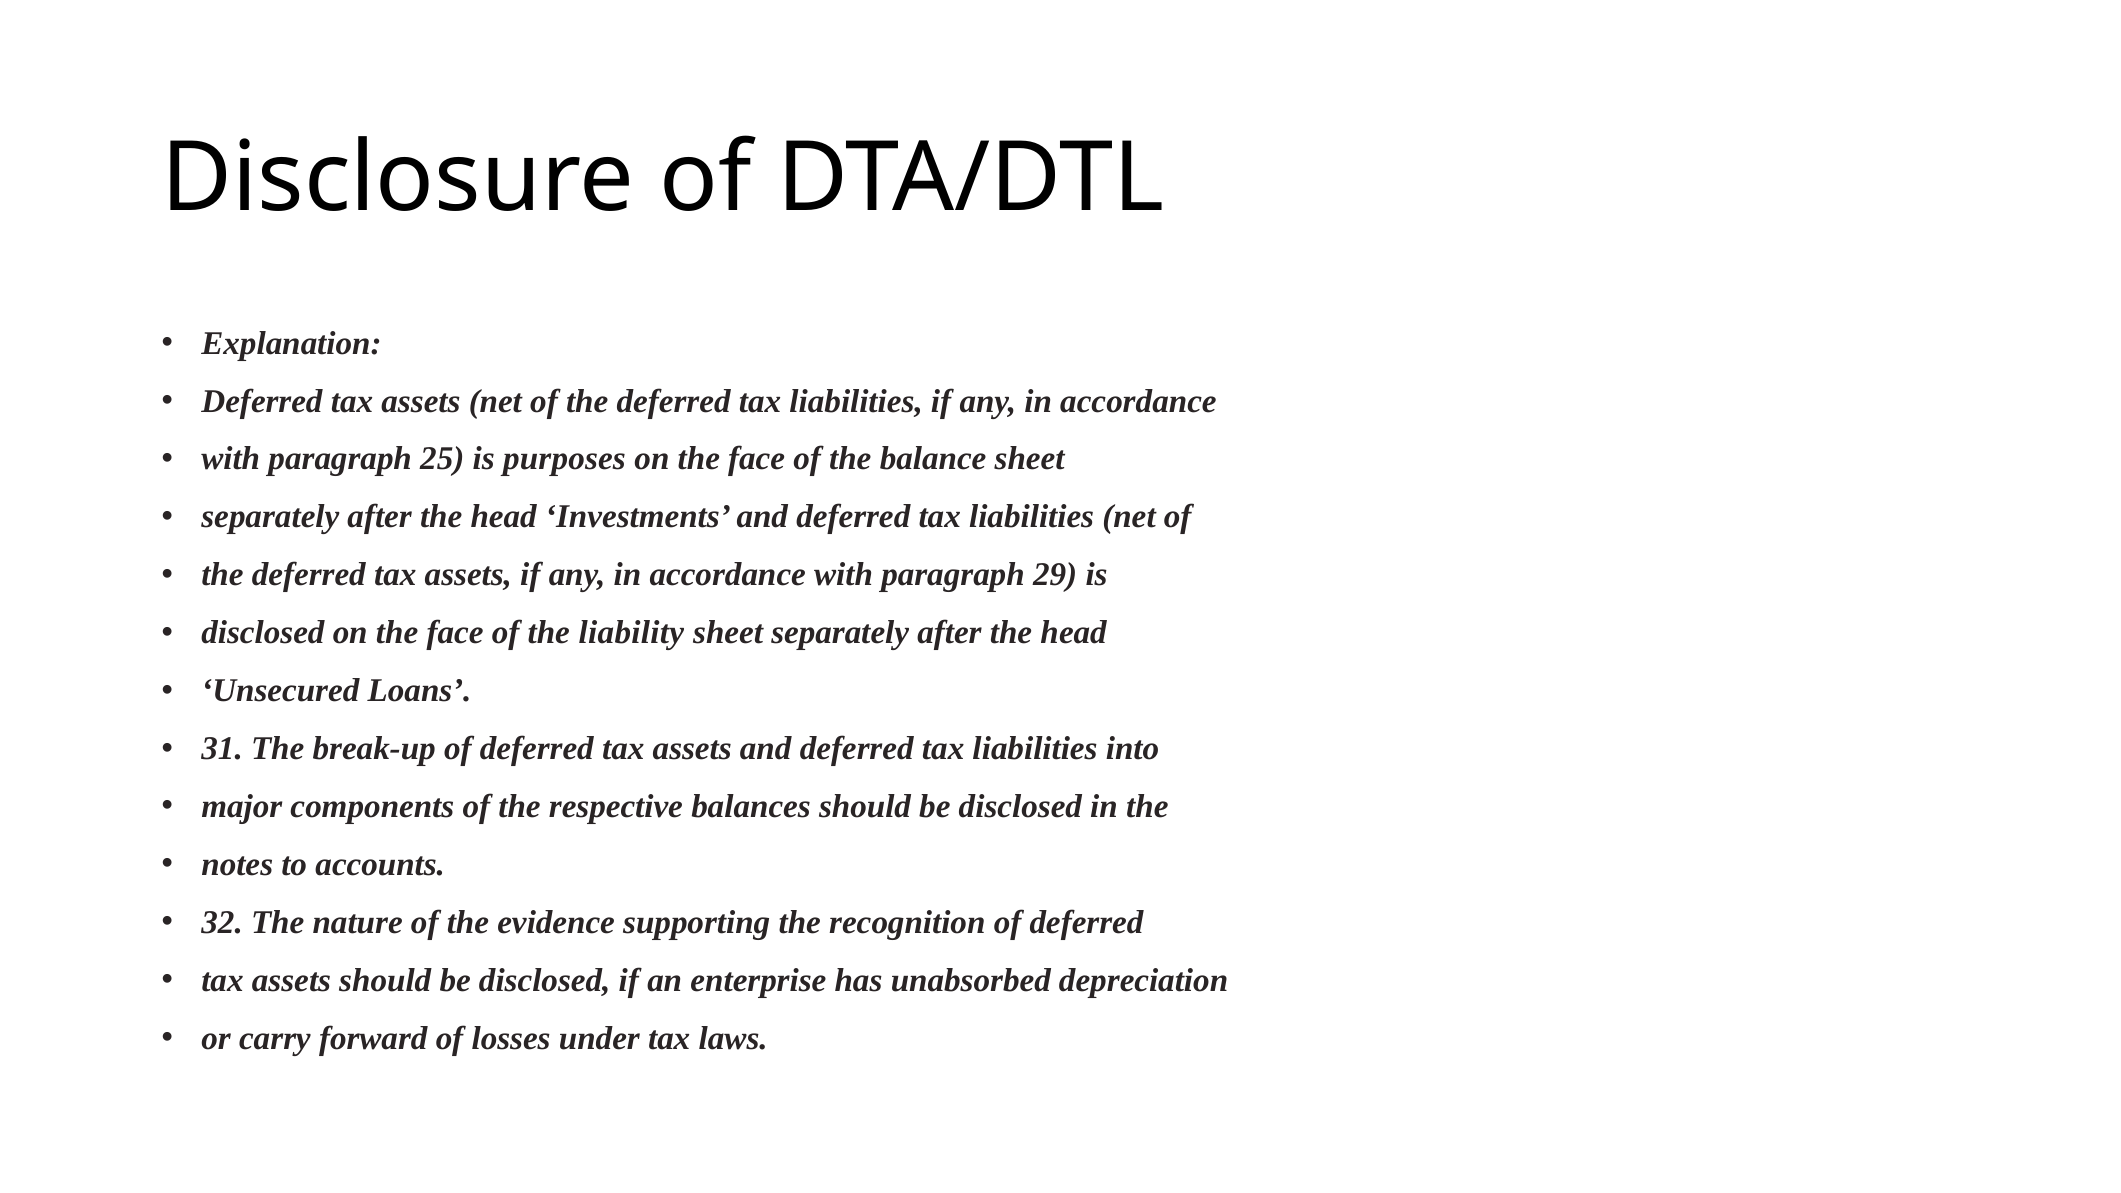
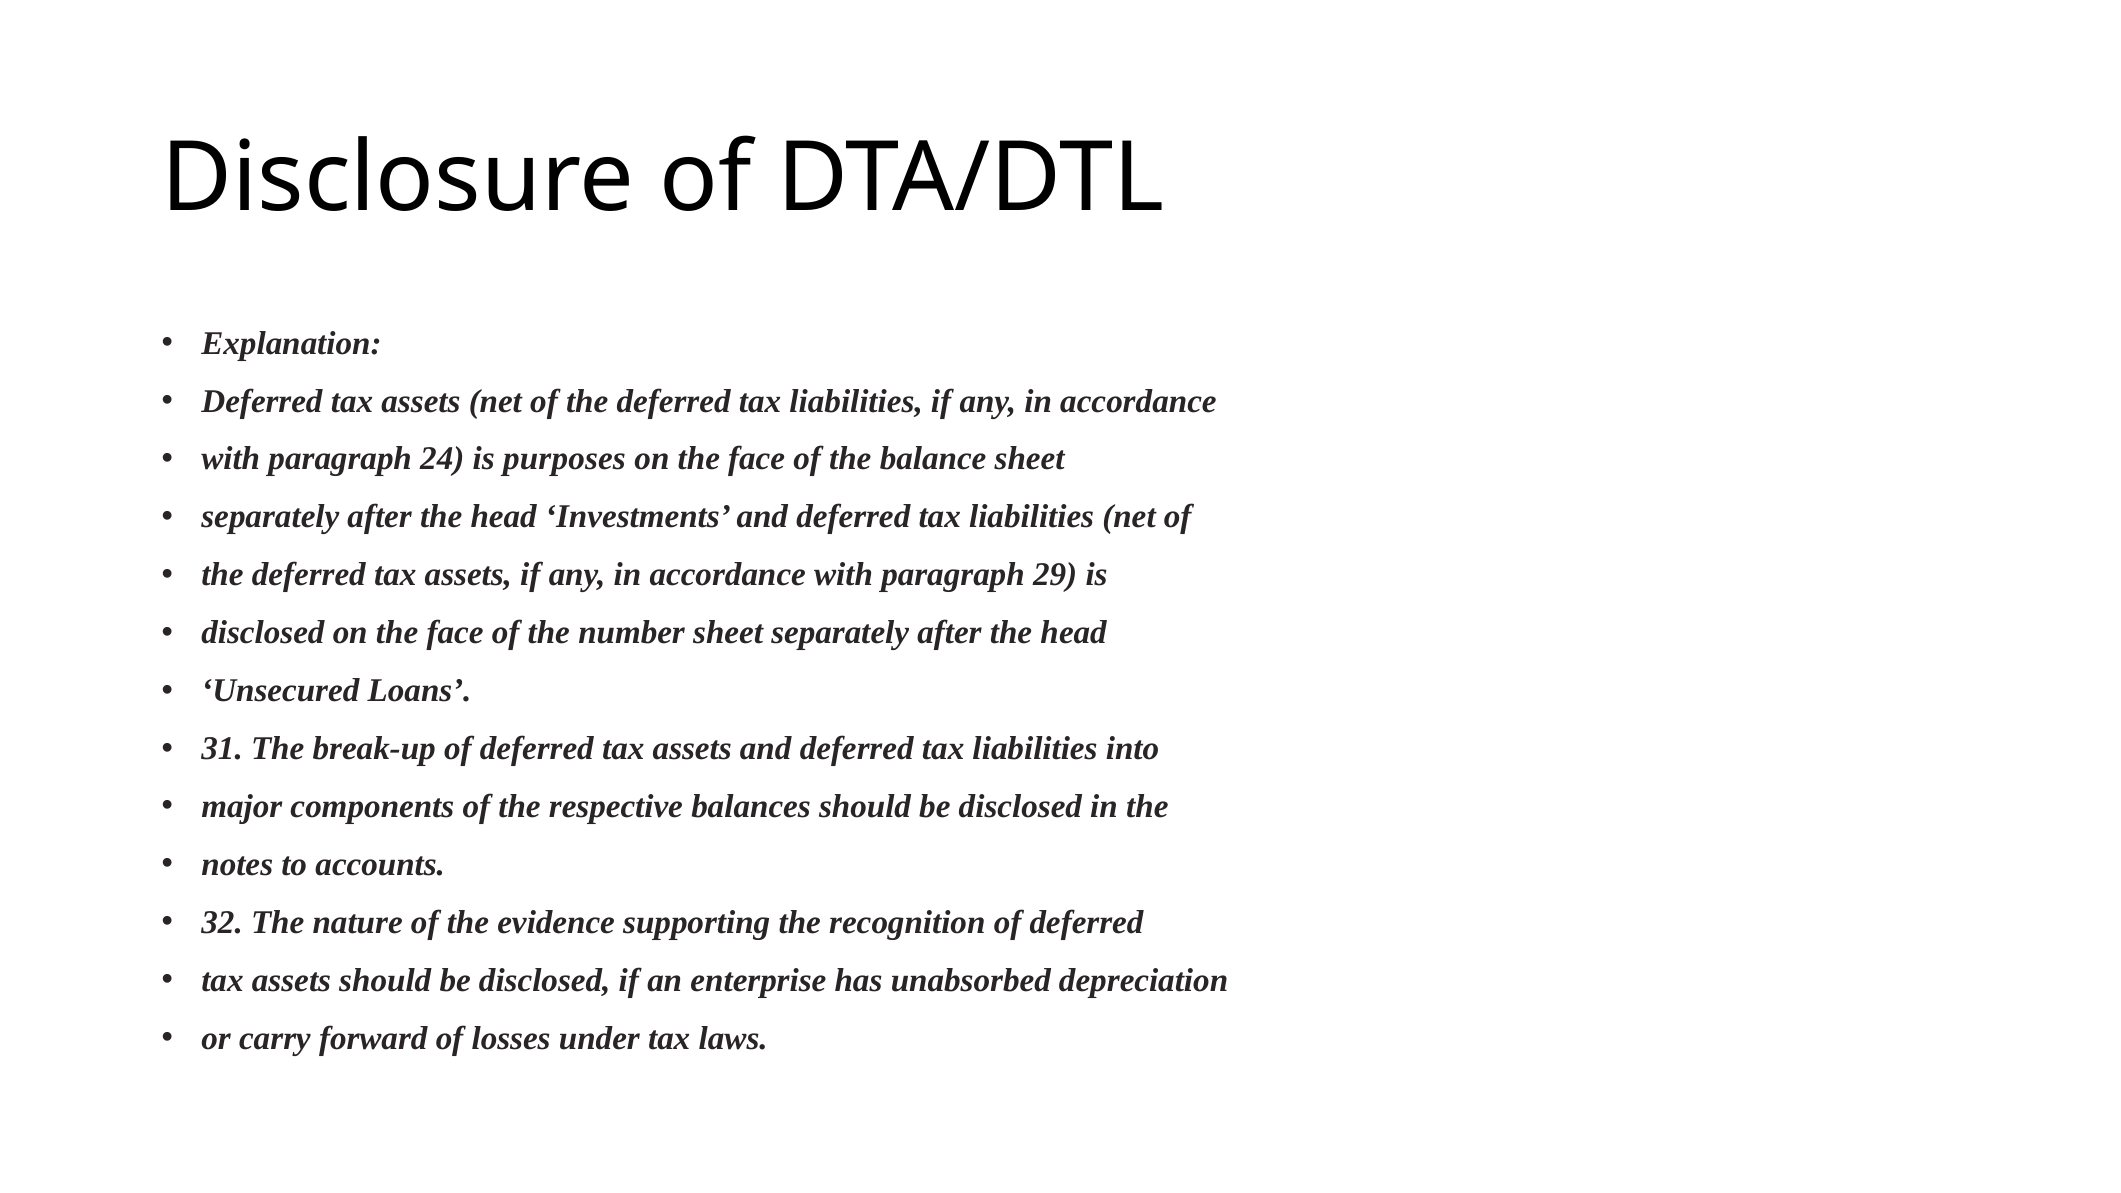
25: 25 -> 24 (442, 459)
liability: liability -> number (632, 633)
